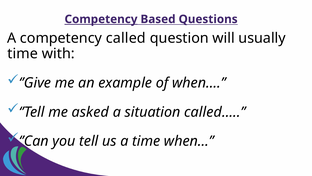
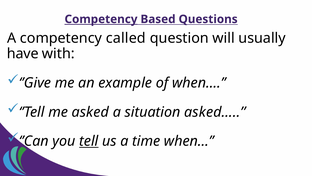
time: time -> have (23, 54)
called…: called… -> asked… (215, 112)
tell underline: none -> present (89, 141)
